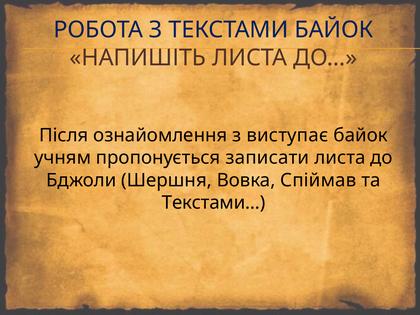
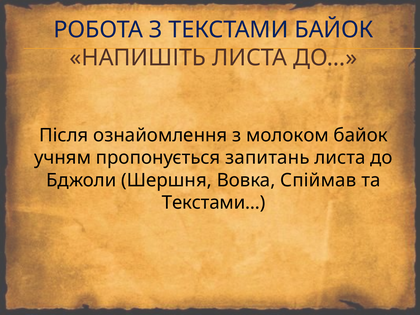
виступає: виступає -> молоком (287, 135)
записати: записати -> запитань (267, 158)
